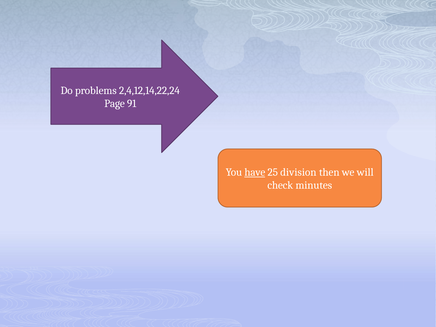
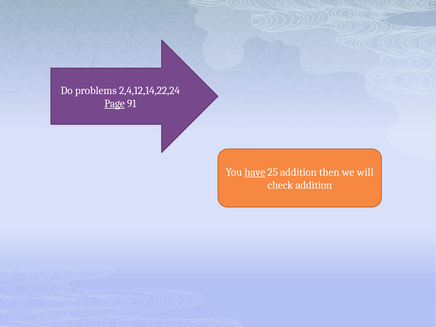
Page underline: none -> present (115, 104)
25 division: division -> addition (298, 172)
check minutes: minutes -> addition (314, 185)
